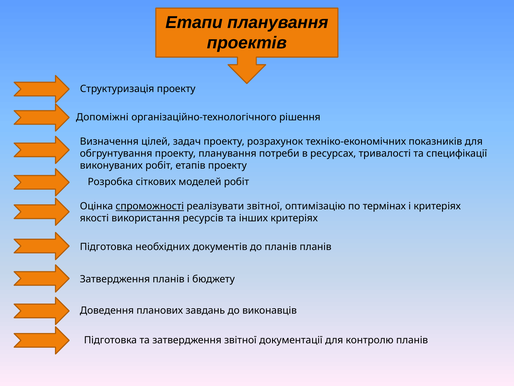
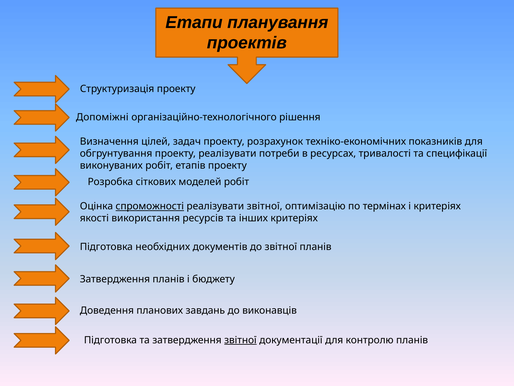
проекту планування: планування -> реалізувати (227, 153)
до планів: планів -> звітної (281, 246)
звітної underline: none -> present (240, 340)
